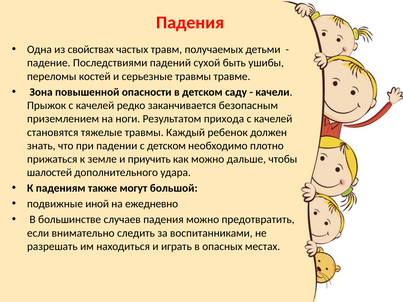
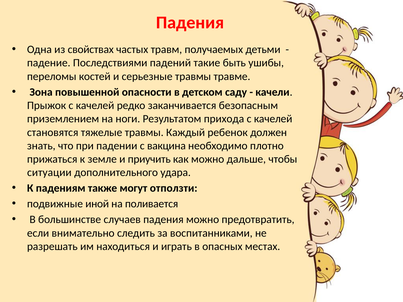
сухой: сухой -> такие (207, 63)
с детском: детском -> вакцина (166, 146)
шалостей: шалостей -> ситуации (49, 173)
большой: большой -> отползти (174, 188)
ежедневно: ежедневно -> поливается (152, 204)
